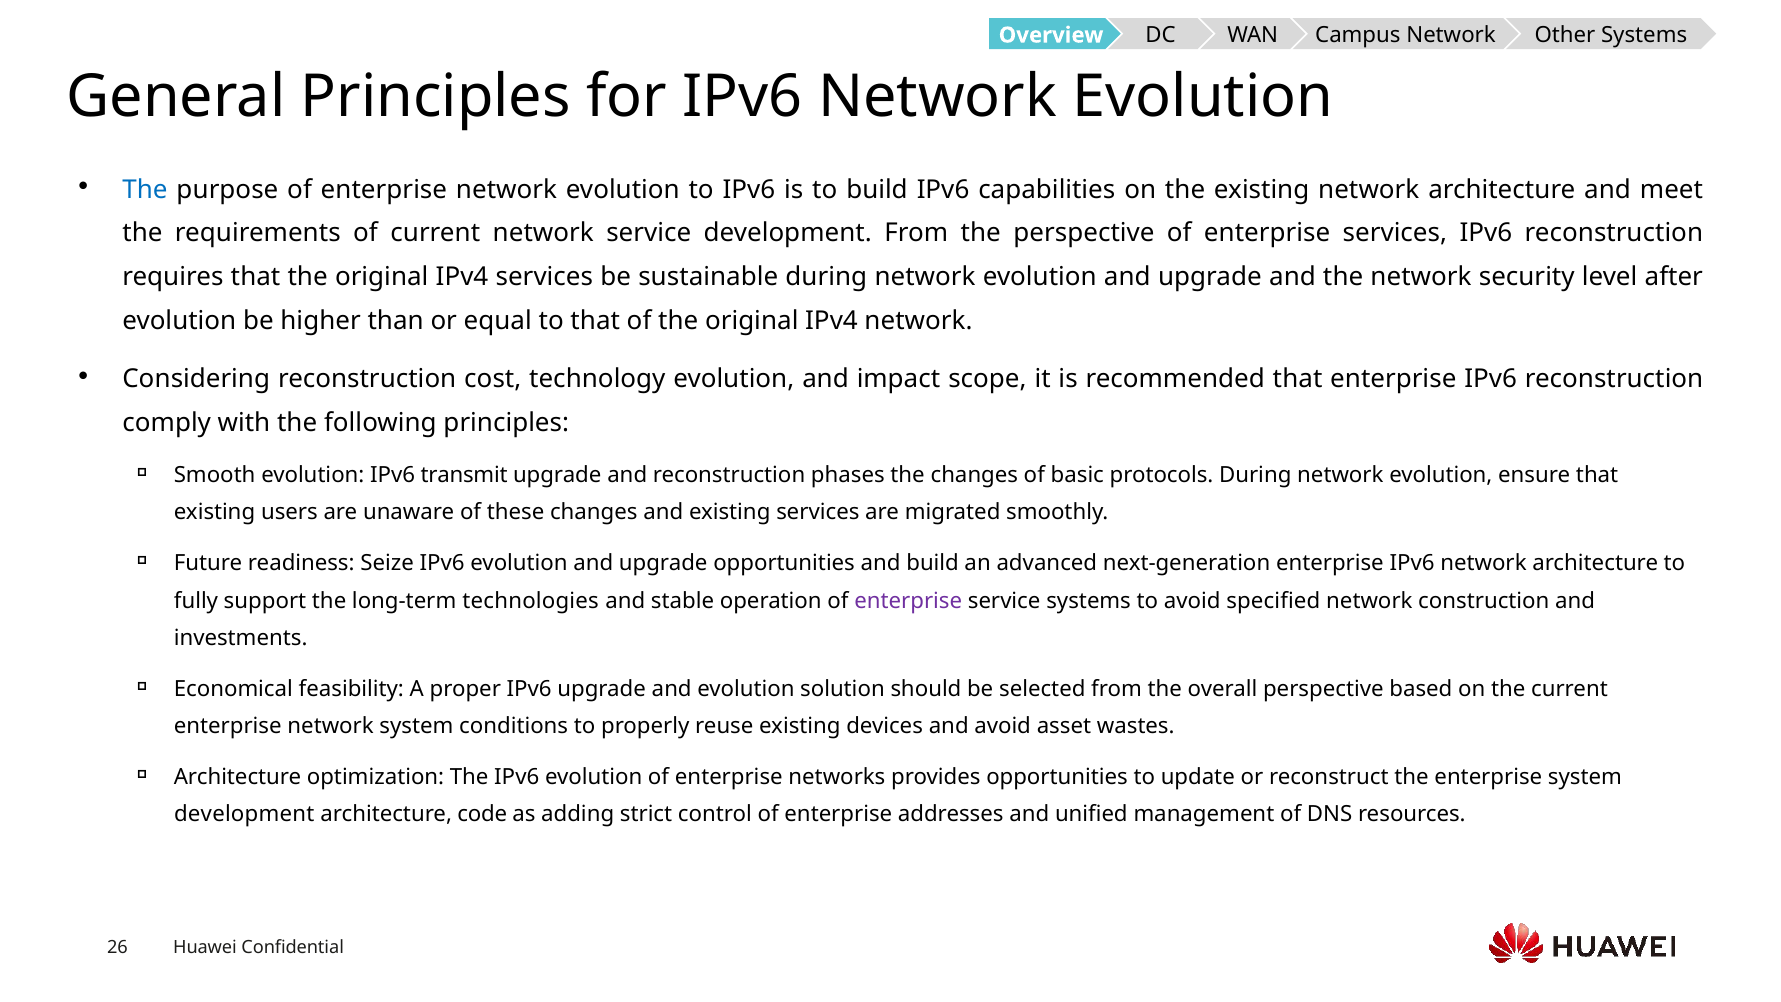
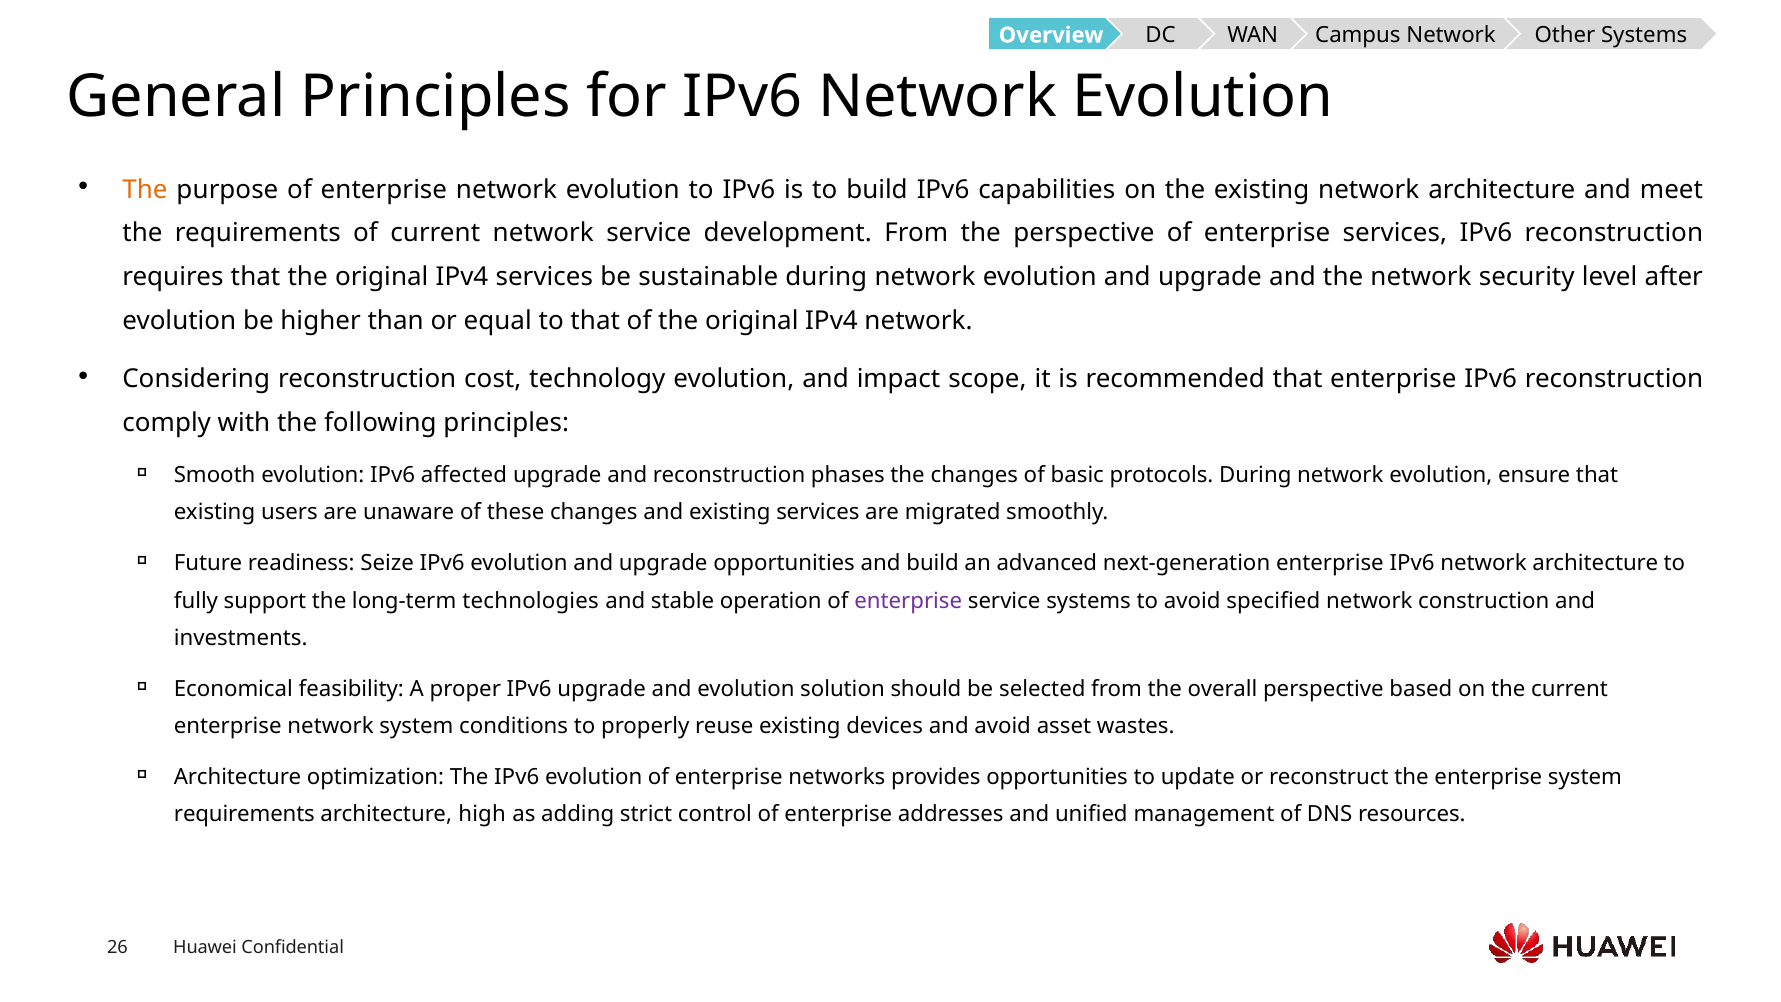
The colour: blue -> orange (145, 189)
transmit: transmit -> affected (464, 475)
development: development -> requirements (244, 814)
code: code -> high (482, 814)
